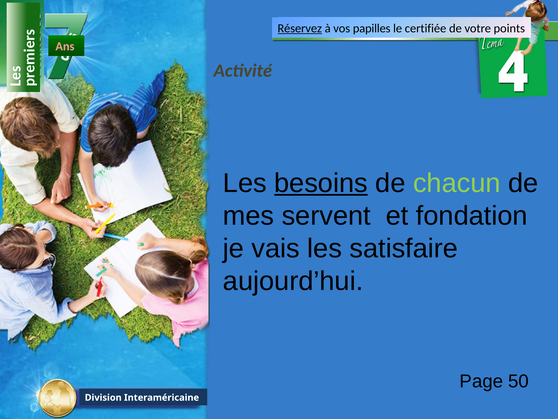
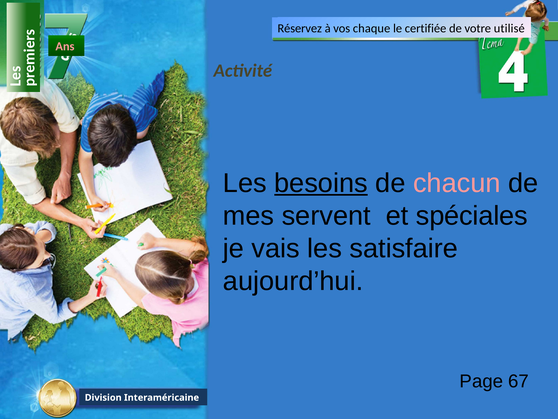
Réservez underline: present -> none (300, 28)
papilles: papilles -> chaque (372, 28)
points: points -> utilisé (509, 28)
chacun colour: light green -> pink (457, 183)
fondation: fondation -> spéciales (472, 216)
50: 50 -> 67 (519, 381)
